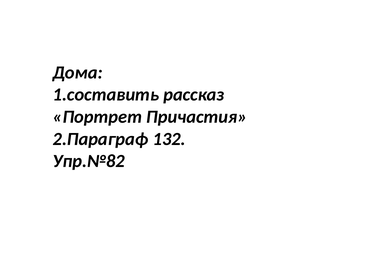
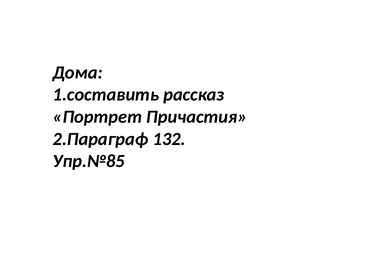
Упр.№82: Упр.№82 -> Упр.№85 (89, 161)
